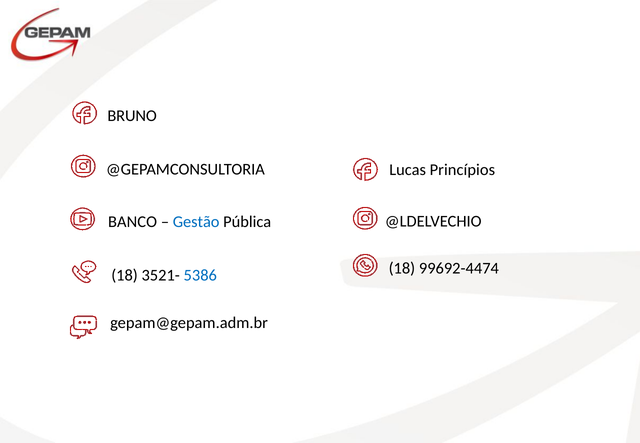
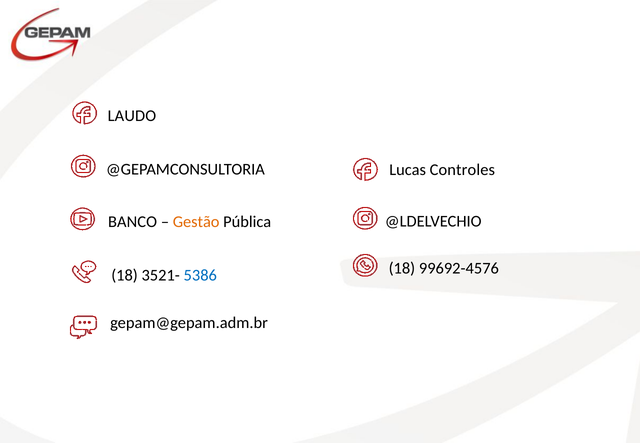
BRUNO: BRUNO -> LAUDO (132, 116)
Princípios: Princípios -> Controles (462, 170)
Gestão colour: blue -> orange (196, 222)
99692-4474: 99692-4474 -> 99692-4576 (459, 269)
